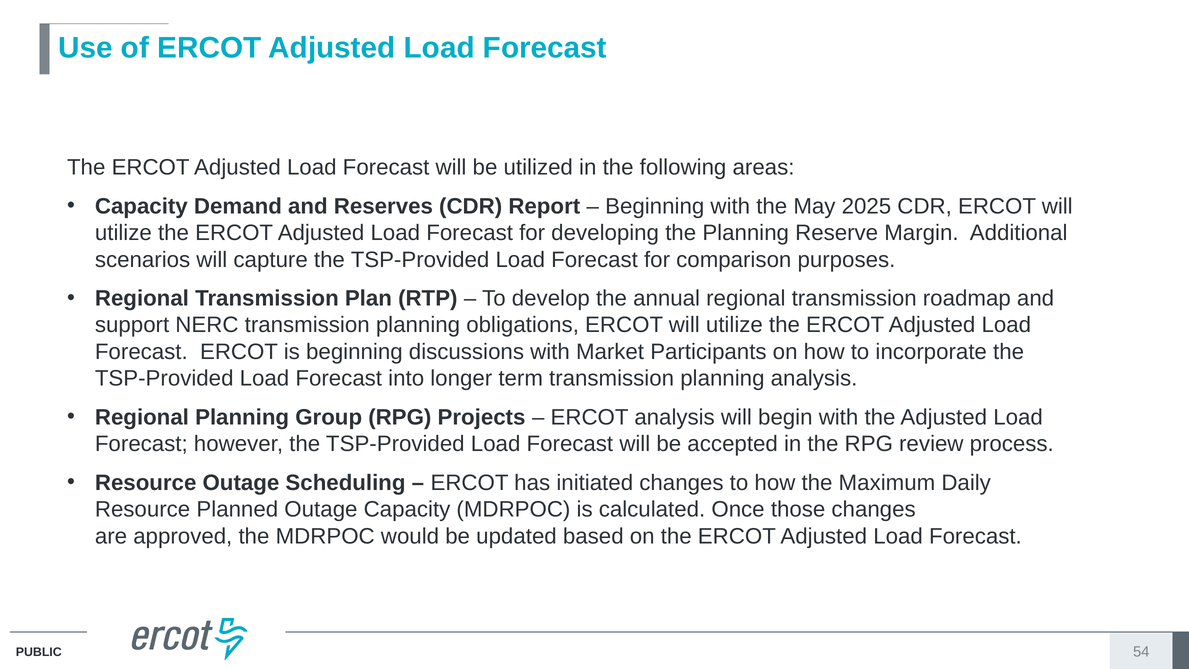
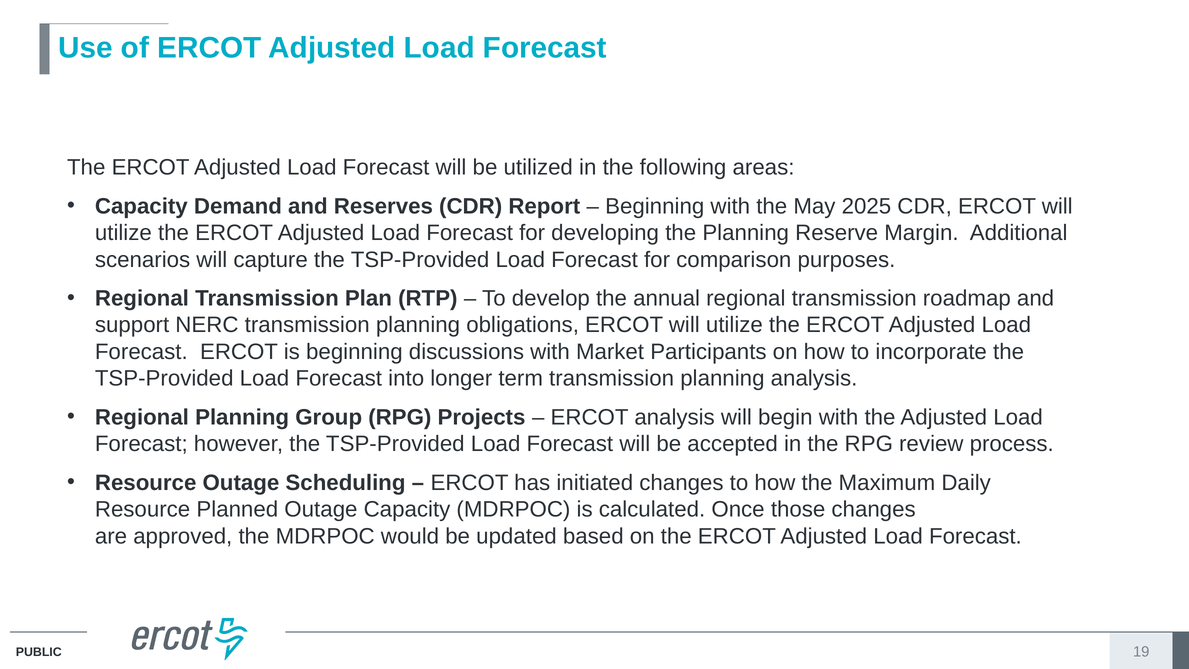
54: 54 -> 19 (1141, 652)
